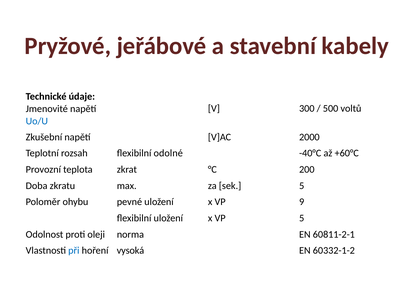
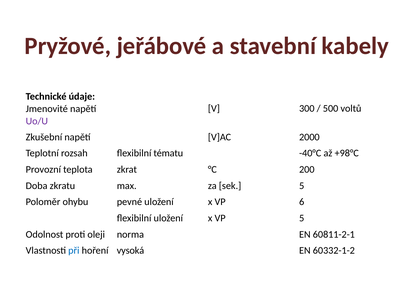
Uo/U colour: blue -> purple (37, 121)
odolné: odolné -> tématu (168, 153)
+60°C: +60°C -> +98°C (347, 153)
9: 9 -> 6 (302, 202)
